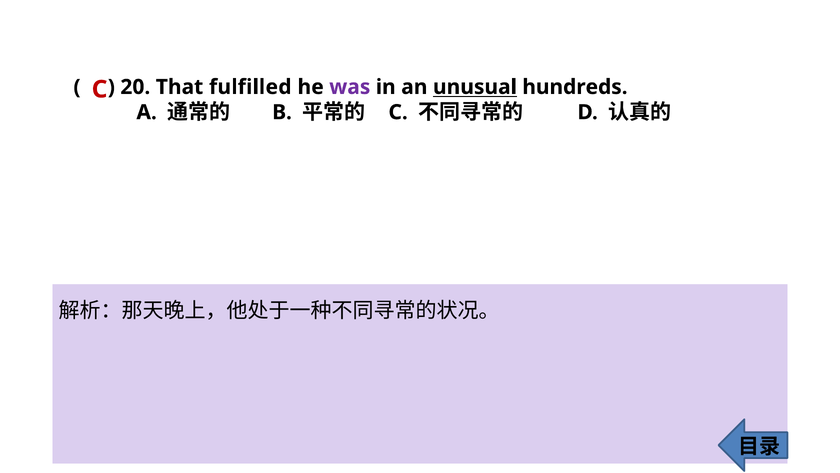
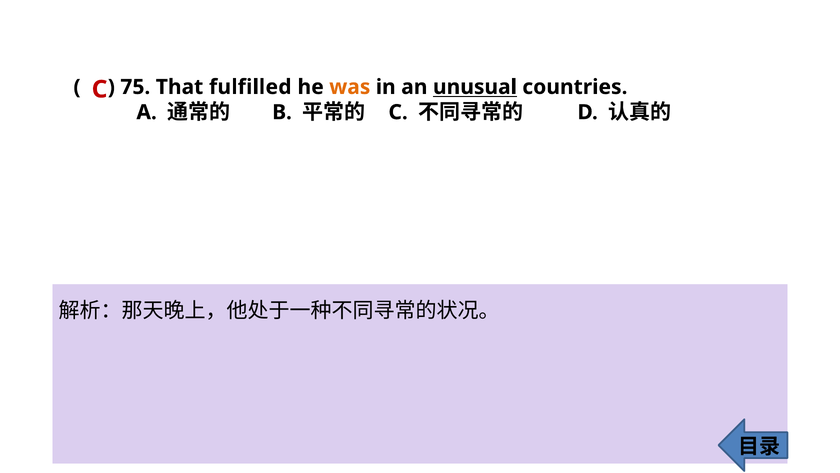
20: 20 -> 75 (135, 87)
was colour: purple -> orange (350, 87)
hundreds: hundreds -> countries (575, 87)
